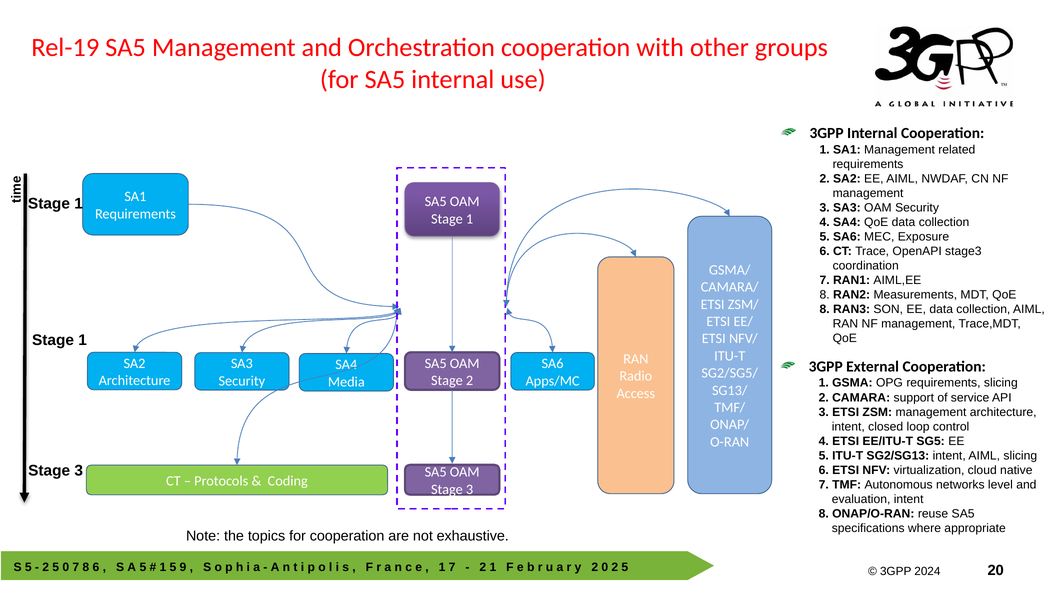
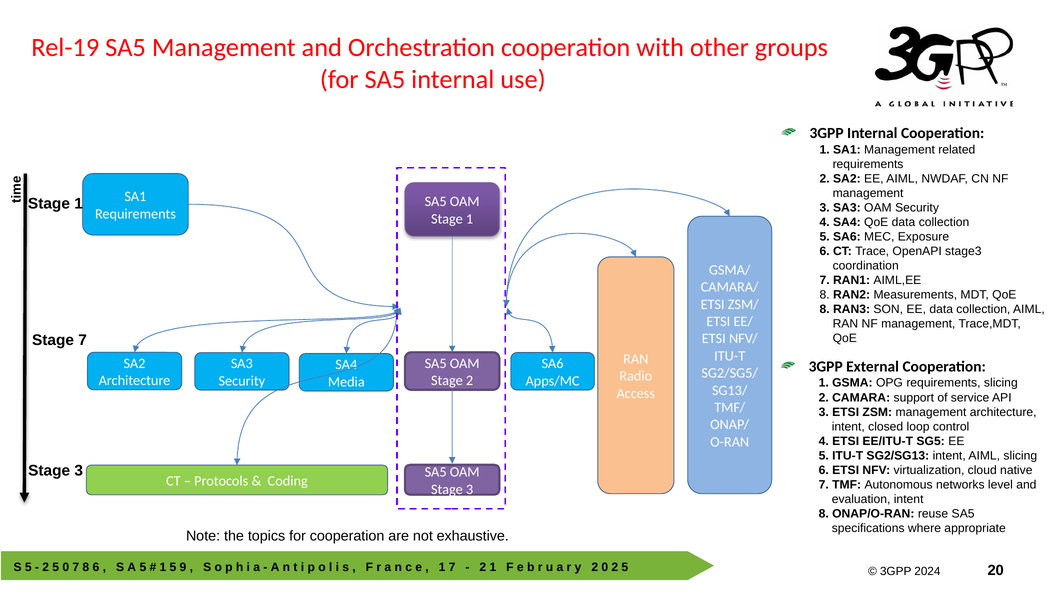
1: 1 -> 7 (83, 340)
